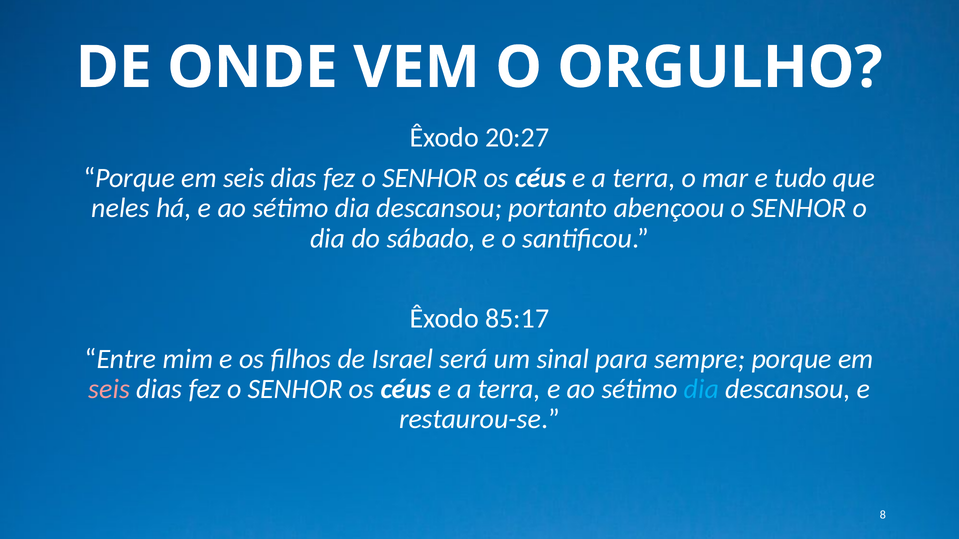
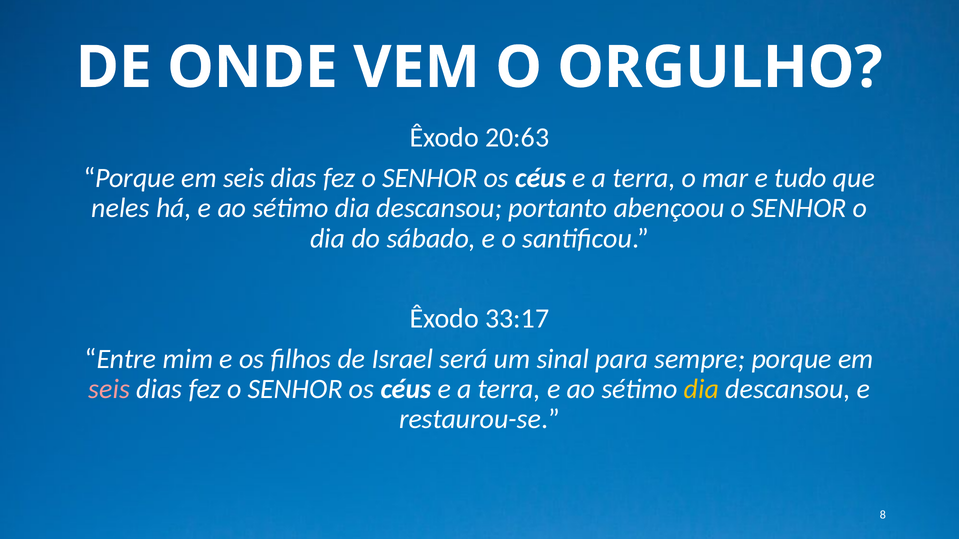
20:27: 20:27 -> 20:63 (517, 138)
85:17: 85:17 -> 33:17 (517, 319)
dia colour: light blue -> yellow (702, 389)
